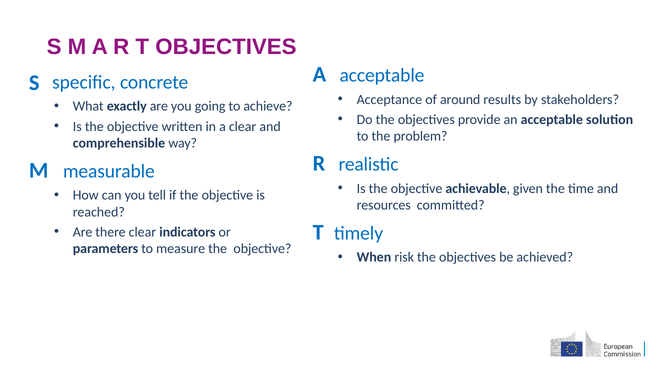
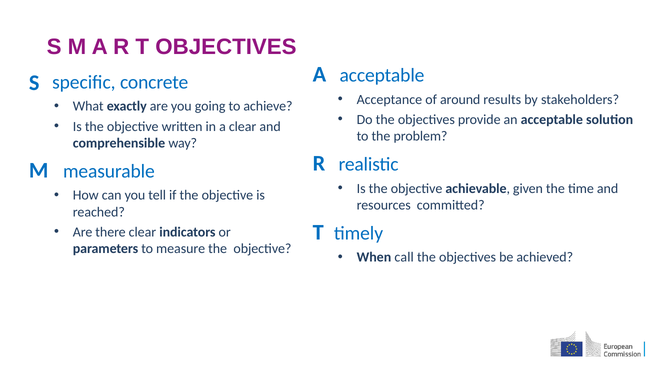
risk: risk -> call (404, 258)
